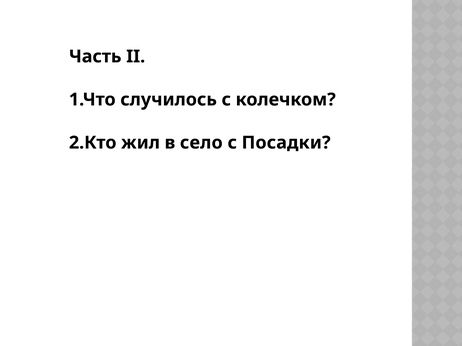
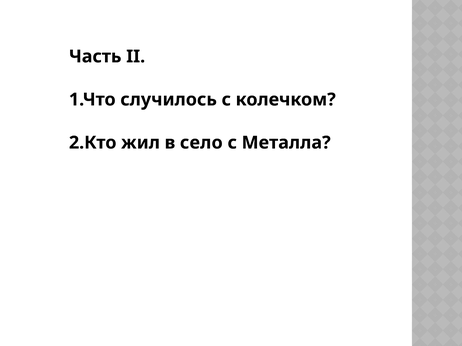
Посадки: Посадки -> Металла (286, 143)
